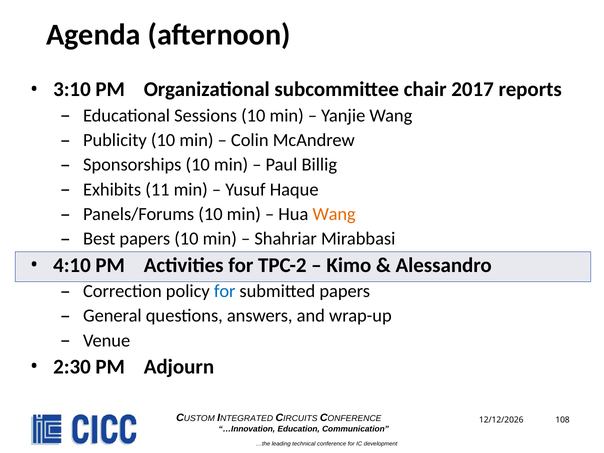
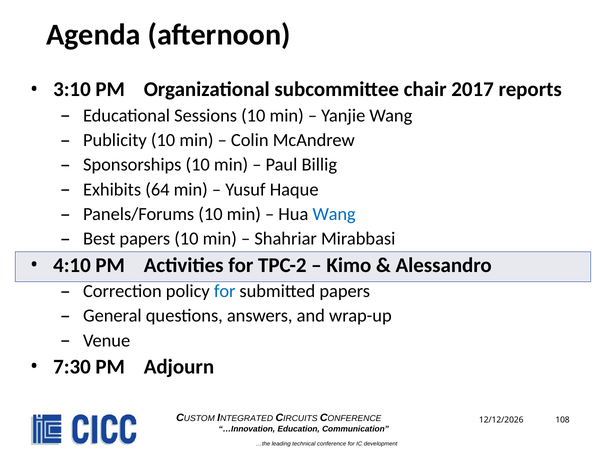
11: 11 -> 64 (157, 190)
Wang colour: orange -> blue (334, 214)
2:30: 2:30 -> 7:30 (72, 367)
